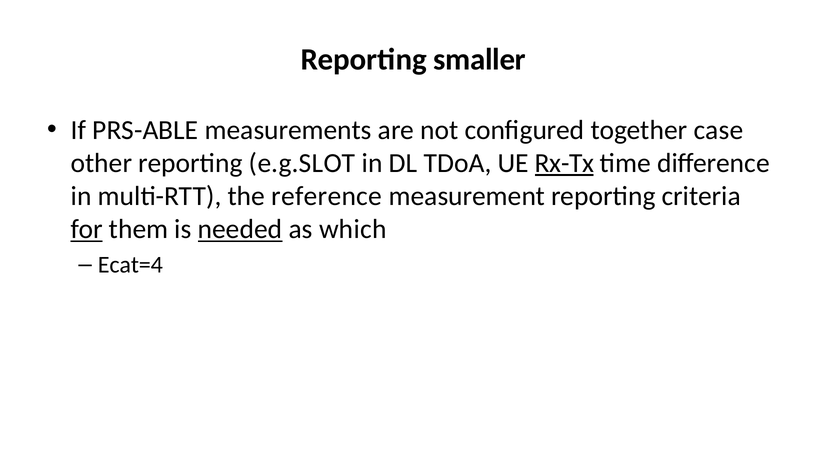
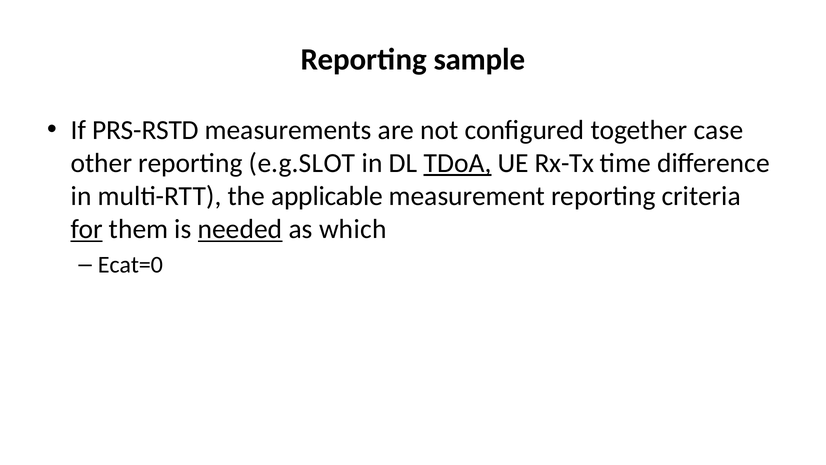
smaller: smaller -> sample (480, 59)
PRS-ABLE: PRS-ABLE -> PRS-RSTD (145, 130)
TDoA underline: none -> present (457, 163)
Rx-Tx underline: present -> none (564, 163)
reference: reference -> applicable (327, 196)
Ecat=4: Ecat=4 -> Ecat=0 (130, 265)
